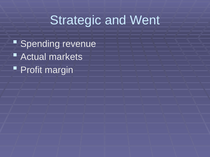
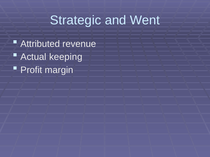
Spending: Spending -> Attributed (40, 44)
markets: markets -> keeping (66, 57)
